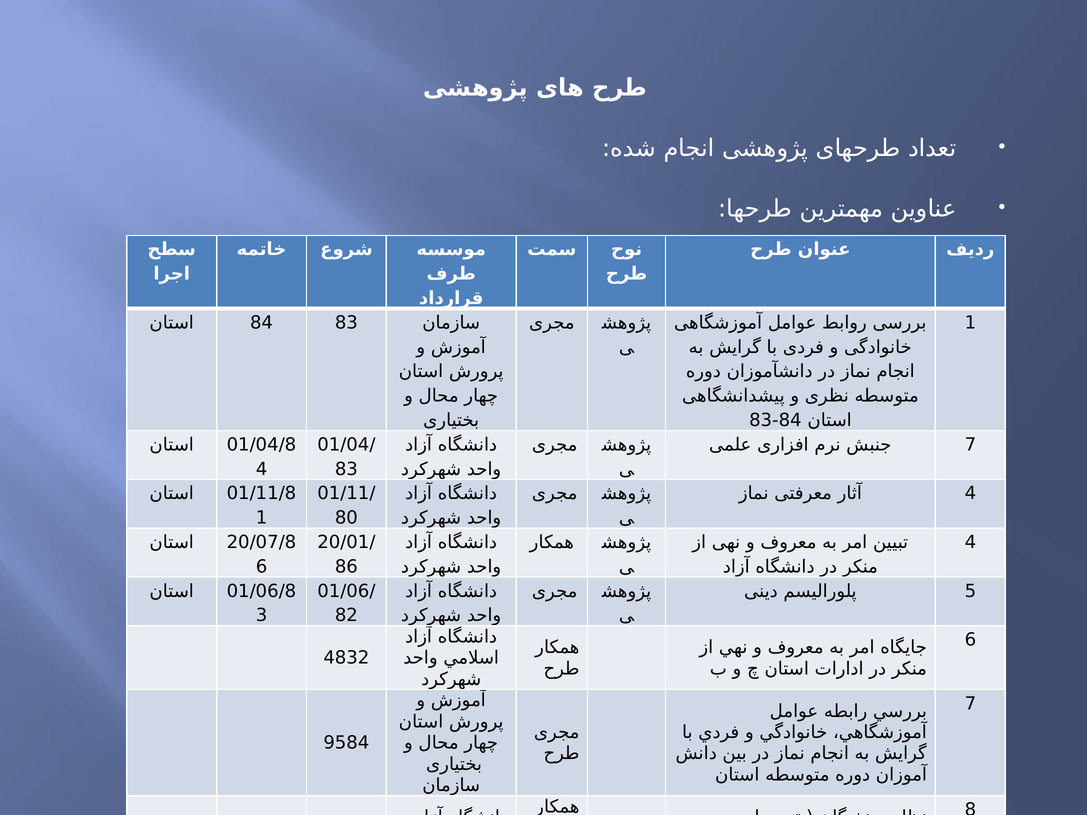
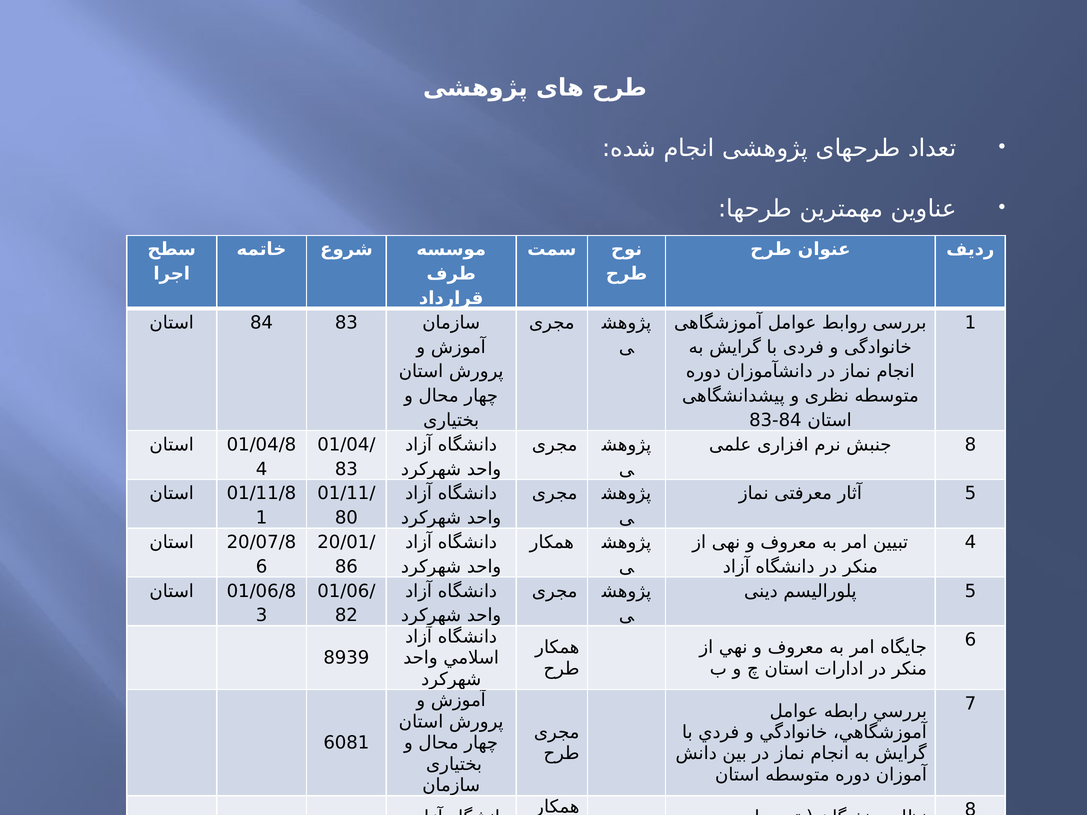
7: 7 -> 8 (970, 445)
4: 4 -> 5 (970, 494)
4832: 4832 -> 8939 (346, 658)
9584: 9584 -> 6081 (346, 743)
